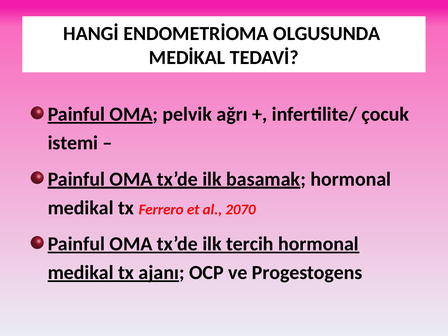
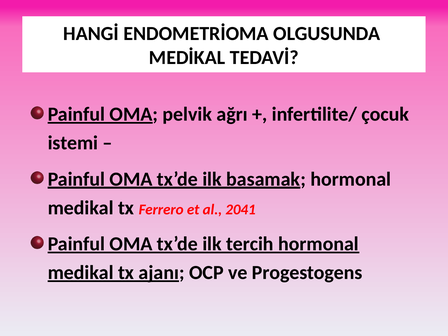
2070: 2070 -> 2041 (241, 209)
